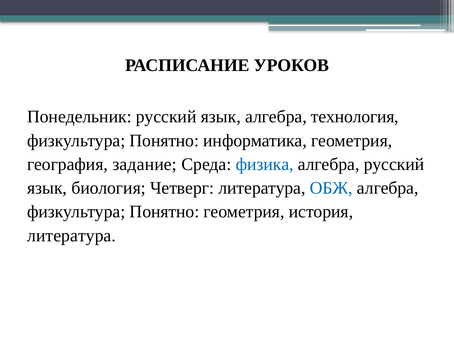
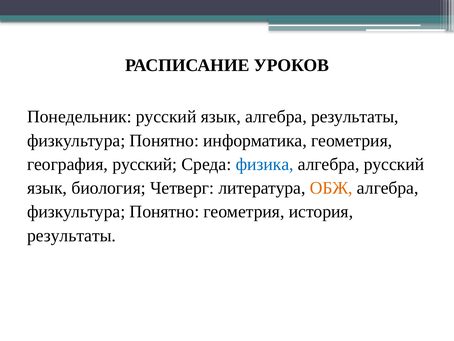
алгебра технология: технология -> результаты (355, 117)
география задание: задание -> русский (145, 164)
ОБЖ colour: blue -> orange (331, 188)
литература: литература -> результаты (72, 235)
